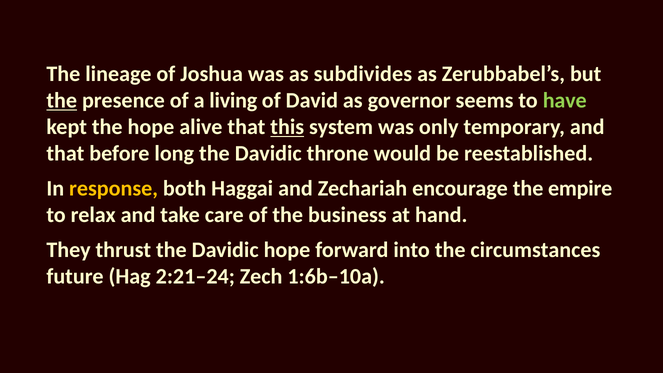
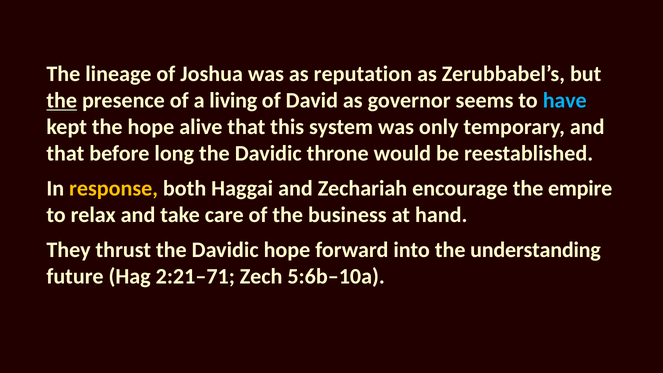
subdivides: subdivides -> reputation (363, 74)
have colour: light green -> light blue (565, 100)
this underline: present -> none (287, 127)
circumstances: circumstances -> understanding (536, 250)
2:21–24: 2:21–24 -> 2:21–71 (195, 276)
1:6b–10a: 1:6b–10a -> 5:6b–10a (336, 276)
